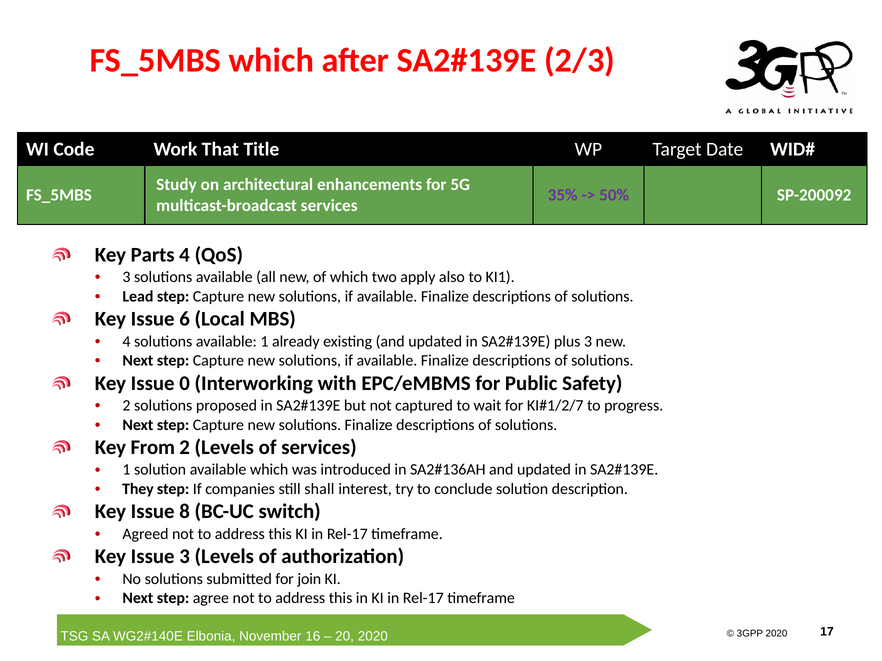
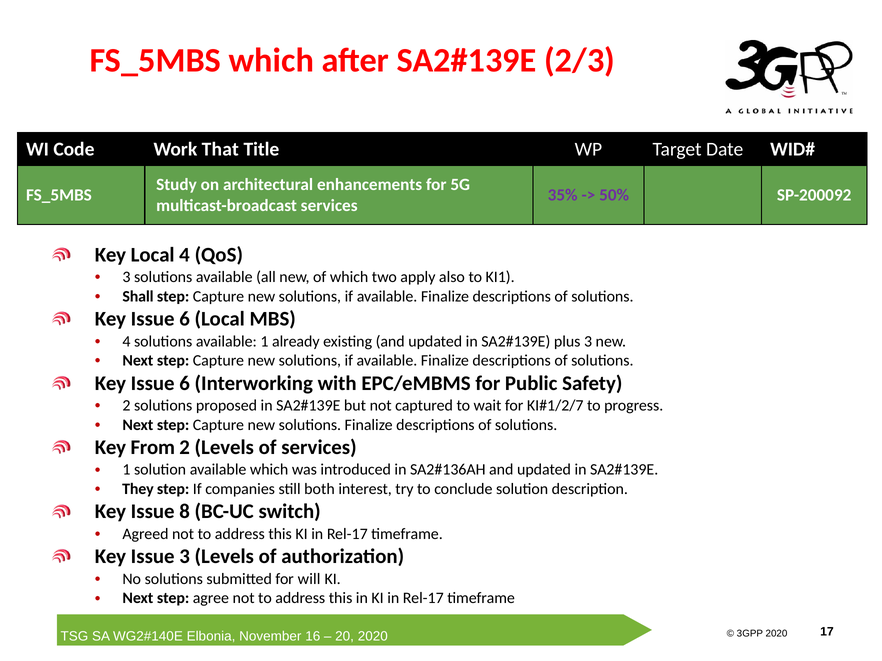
Key Parts: Parts -> Local (153, 255)
Lead: Lead -> Shall (138, 297)
0: 0 -> 6 (185, 383)
shall: shall -> both (319, 489)
join: join -> will (309, 579)
